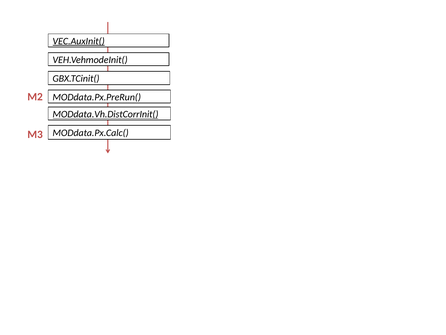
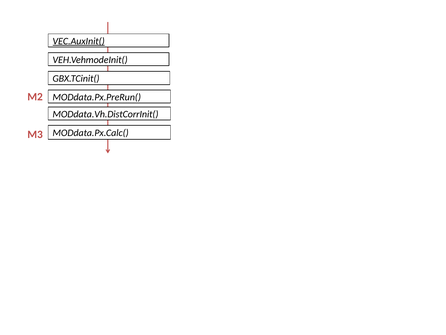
MODdata.Vh.DistCorrInit( underline: present -> none (105, 114)
